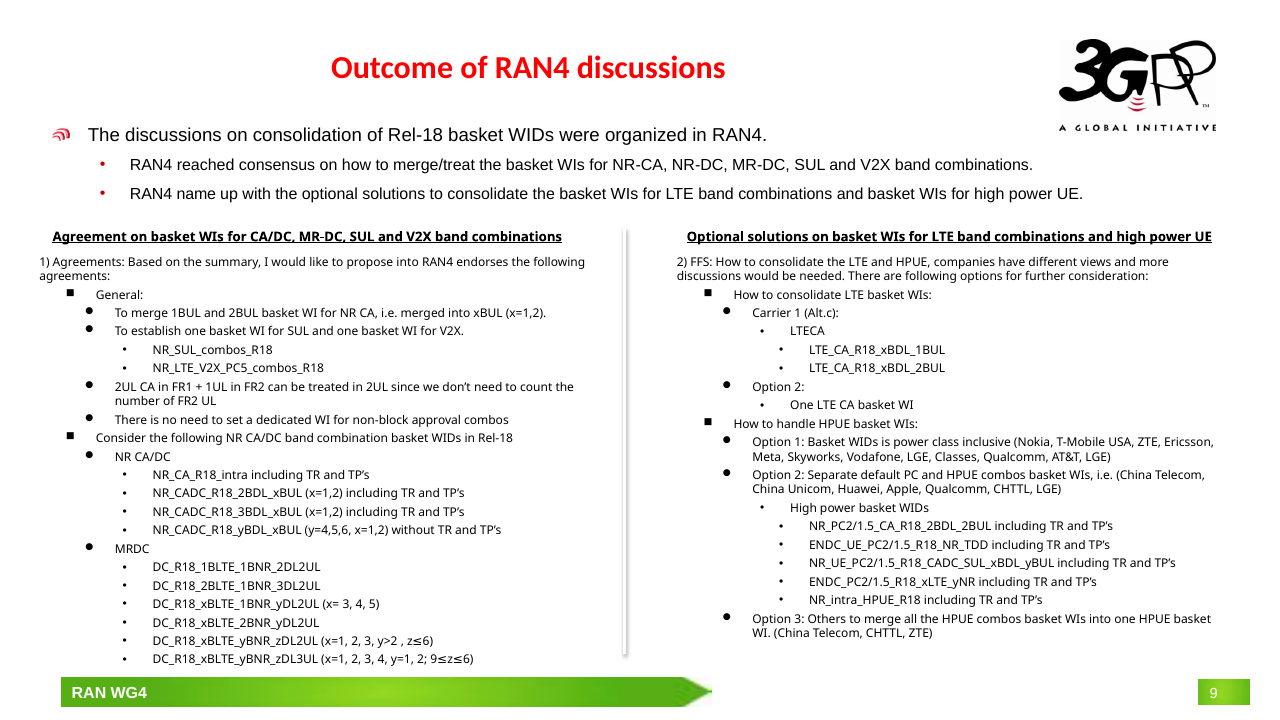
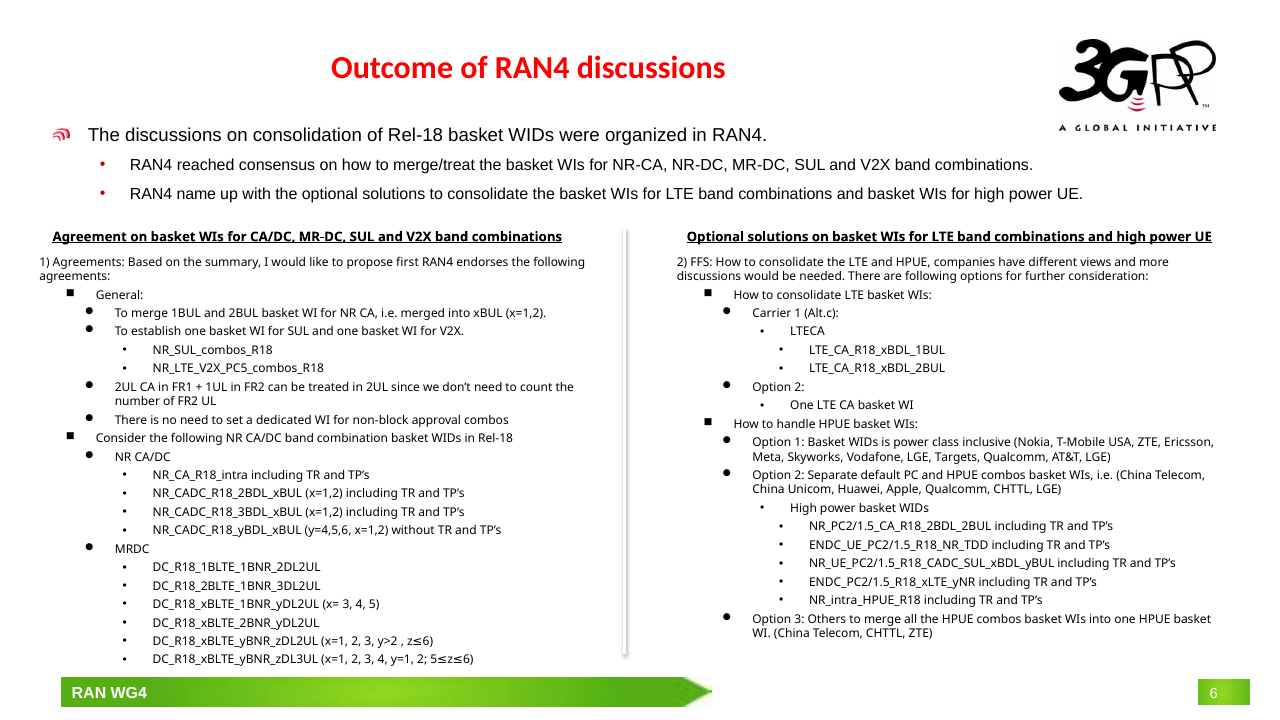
propose into: into -> first (408, 262)
Classes: Classes -> Targets (958, 457)
2 9: 9 -> 5 (434, 660)
9: 9 -> 6 (1214, 693)
